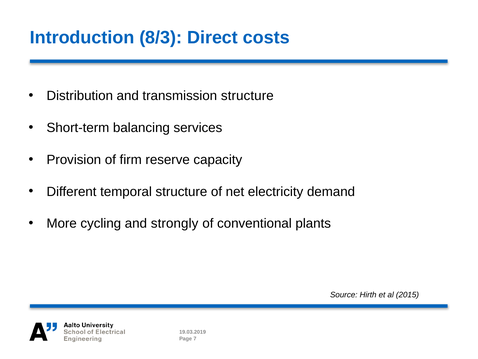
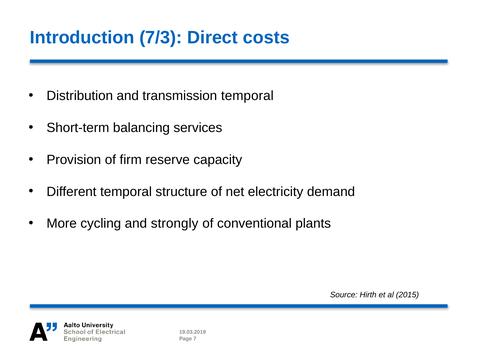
8/3: 8/3 -> 7/3 (161, 38)
transmission structure: structure -> temporal (247, 96)
